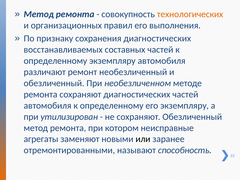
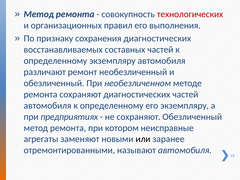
технологических colour: orange -> red (190, 14)
утилизирован: утилизирован -> предприятиях (69, 117)
называют способность: способность -> автомобиля (185, 150)
